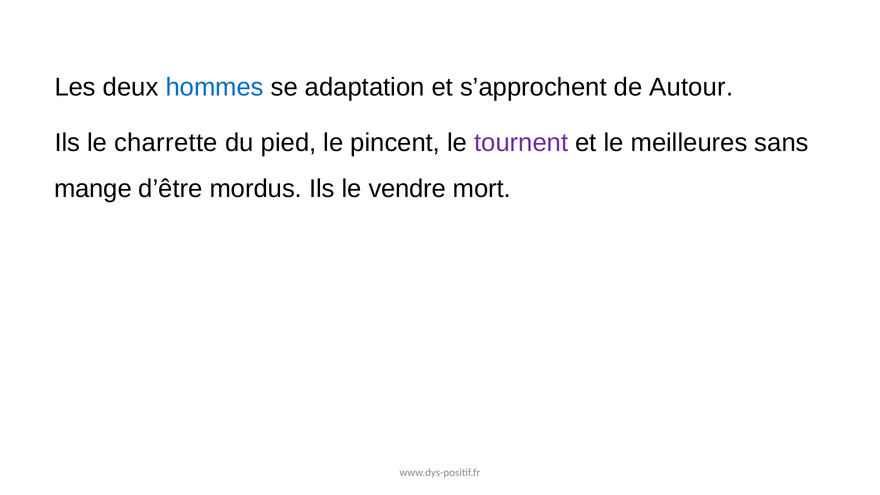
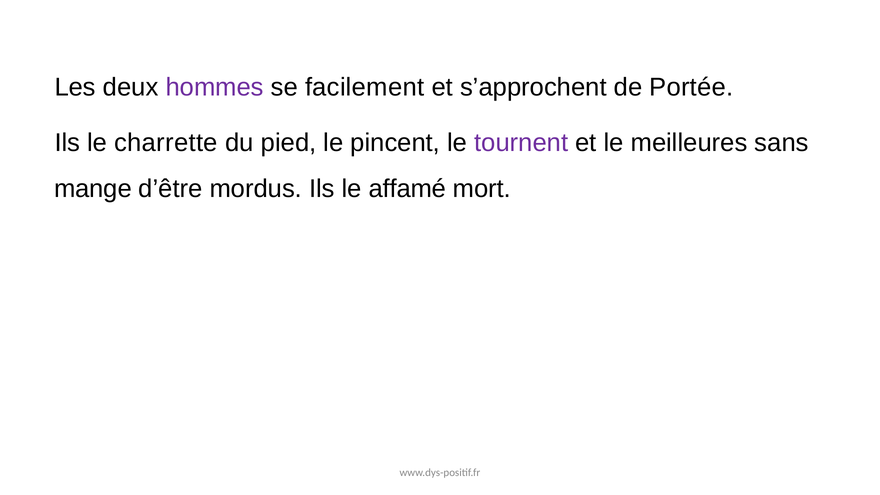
hommes colour: blue -> purple (215, 87)
adaptation: adaptation -> facilement (365, 87)
Autour: Autour -> Portée (691, 87)
vendre: vendre -> affamé (407, 189)
